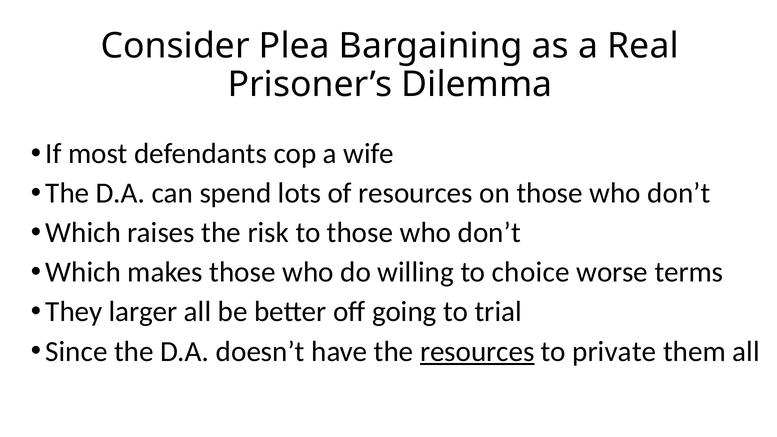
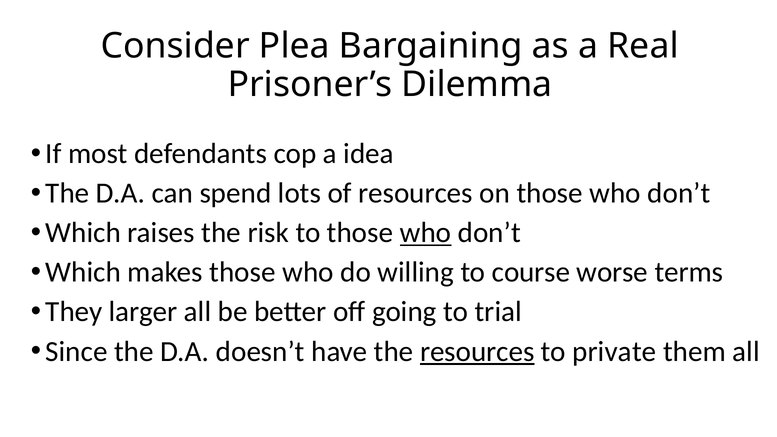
wife: wife -> idea (369, 154)
who underline: none -> present (426, 233)
choice: choice -> course (531, 272)
